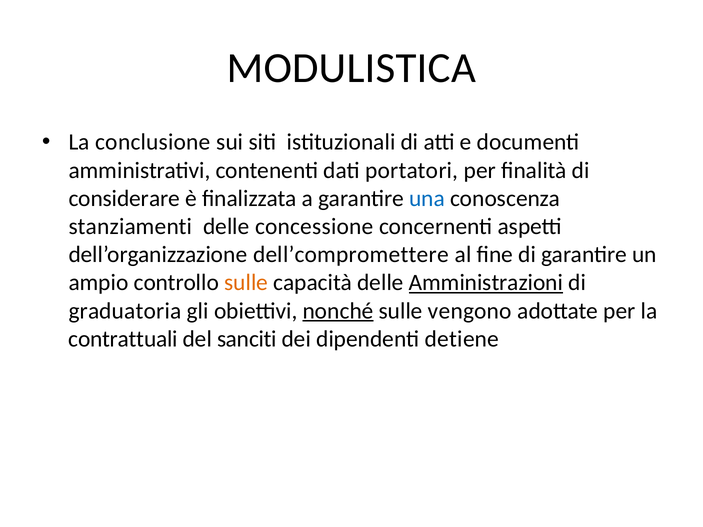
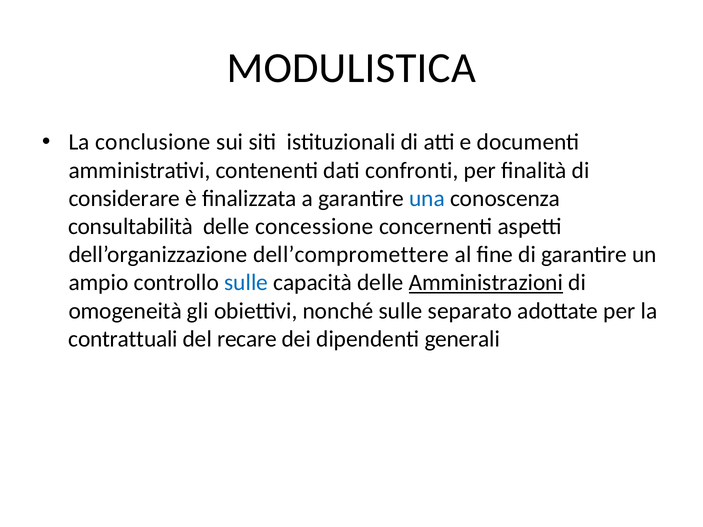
portatori: portatori -> confronti (412, 170)
stanziamenti: stanziamenti -> consultabilità (131, 227)
sulle colour: orange -> blue (246, 283)
graduatoria: graduatoria -> omogeneità (125, 311)
nonché underline: present -> none (338, 311)
vengono: vengono -> separato (470, 311)
sanciti: sanciti -> recare (247, 339)
detiene: detiene -> generali (462, 339)
